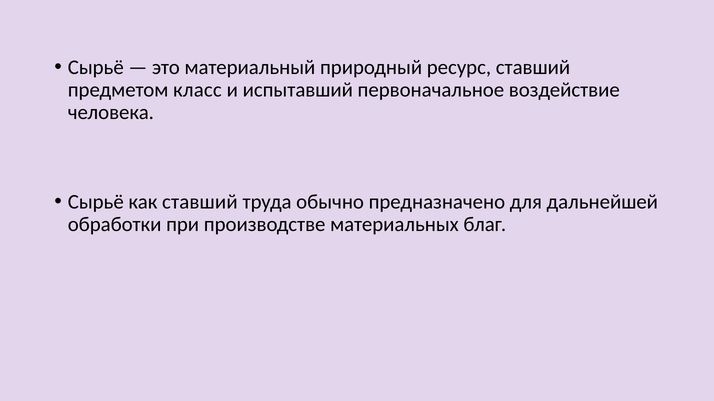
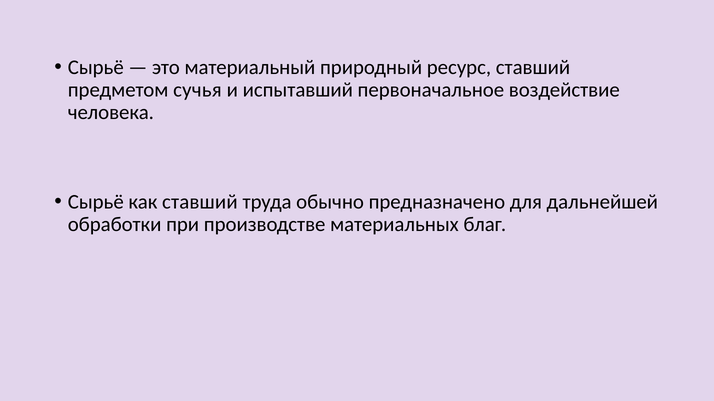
класс: класс -> сучья (197, 90)
